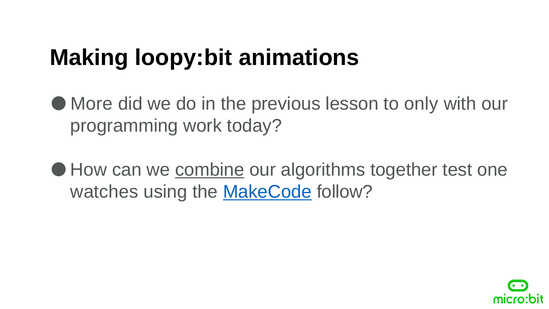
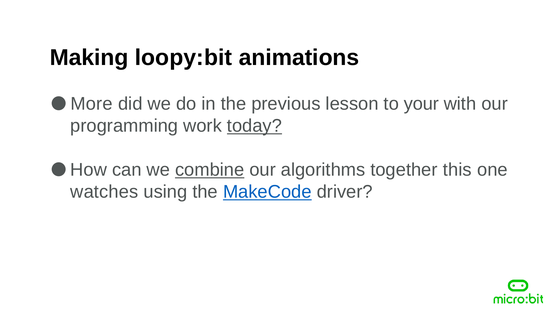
only: only -> your (421, 104)
today underline: none -> present (254, 126)
test: test -> this (457, 170)
follow: follow -> driver (345, 192)
